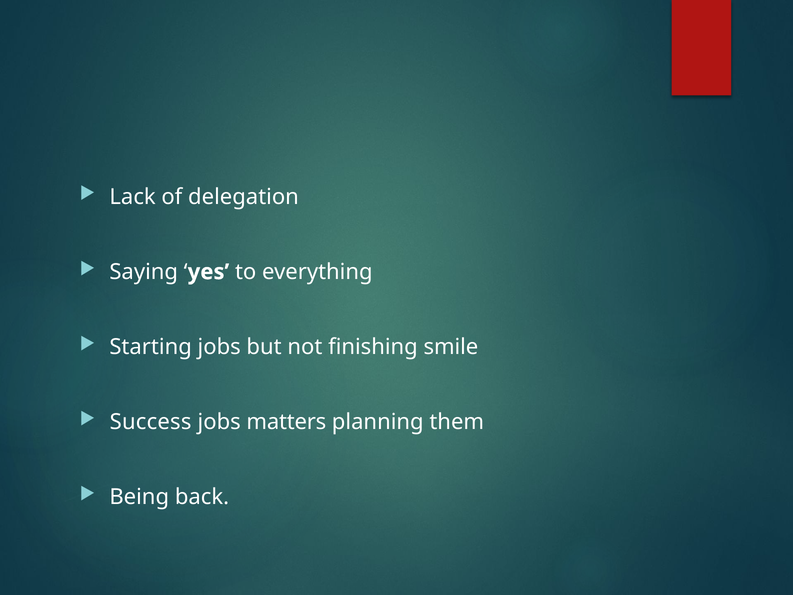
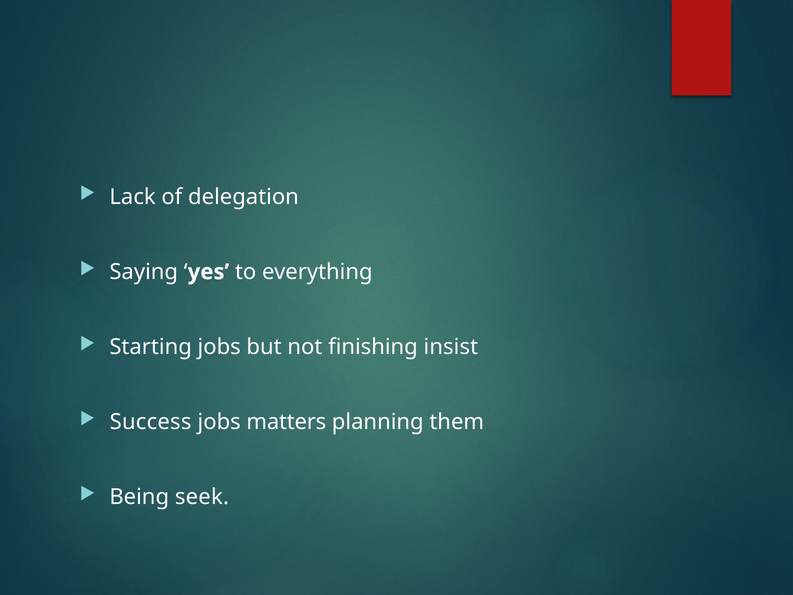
smile: smile -> insist (451, 347)
back: back -> seek (202, 497)
